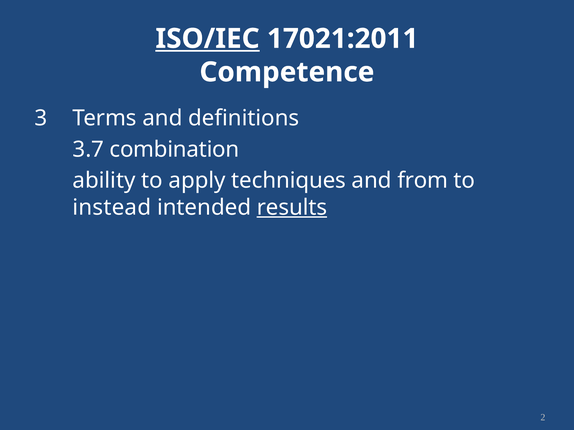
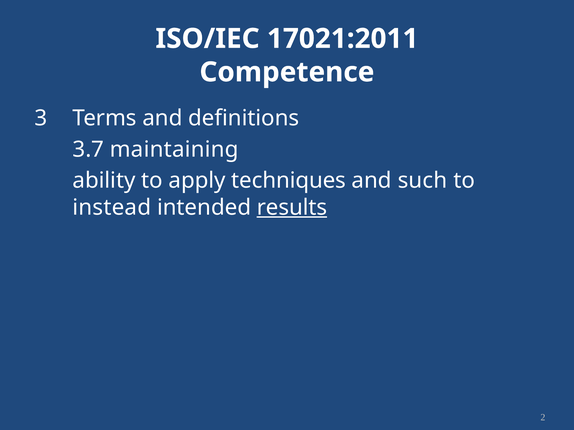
ISO/IEC underline: present -> none (207, 39)
combination: combination -> maintaining (174, 150)
from: from -> such (423, 181)
